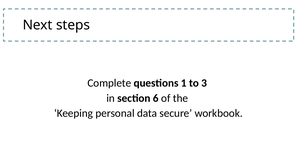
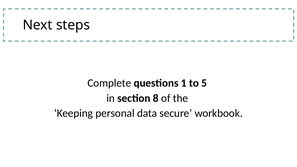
3: 3 -> 5 (204, 83)
6: 6 -> 8 (156, 98)
